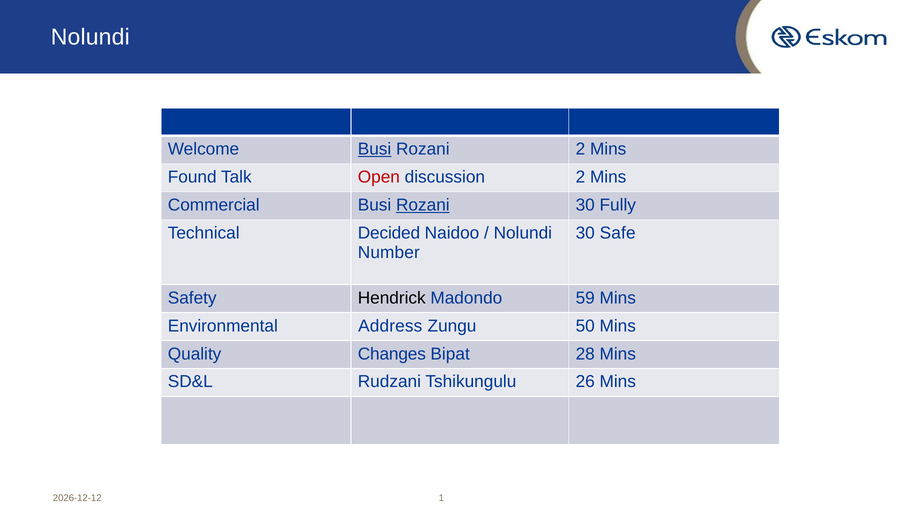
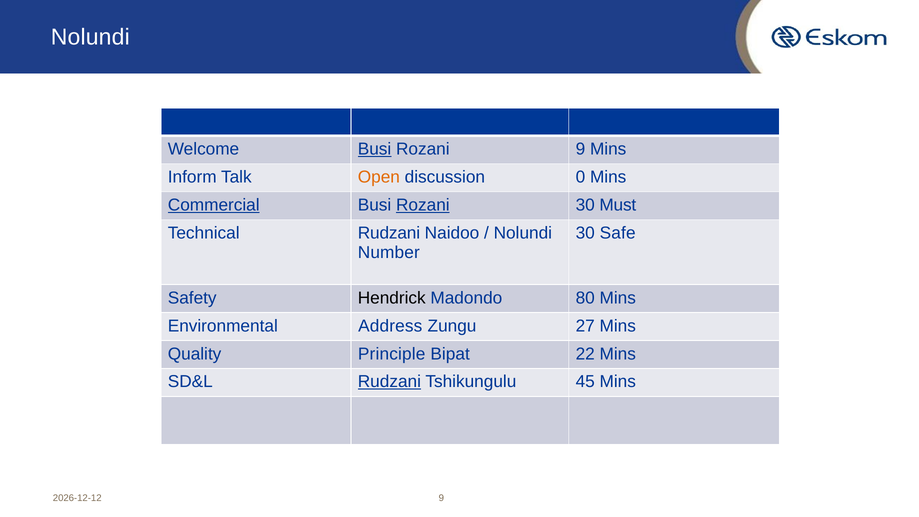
Rozani 2: 2 -> 9 (580, 149)
Found: Found -> Inform (192, 177)
Open colour: red -> orange (379, 177)
discussion 2: 2 -> 0 (580, 177)
Commercial underline: none -> present (214, 205)
Fully: Fully -> Must (618, 205)
Technical Decided: Decided -> Rudzani (389, 233)
59: 59 -> 80 (585, 298)
50: 50 -> 27 (585, 326)
Changes: Changes -> Principle (392, 354)
28: 28 -> 22 (585, 354)
Rudzani underline: none -> present (389, 382)
26: 26 -> 45 (585, 382)
1: 1 -> 9 (441, 498)
